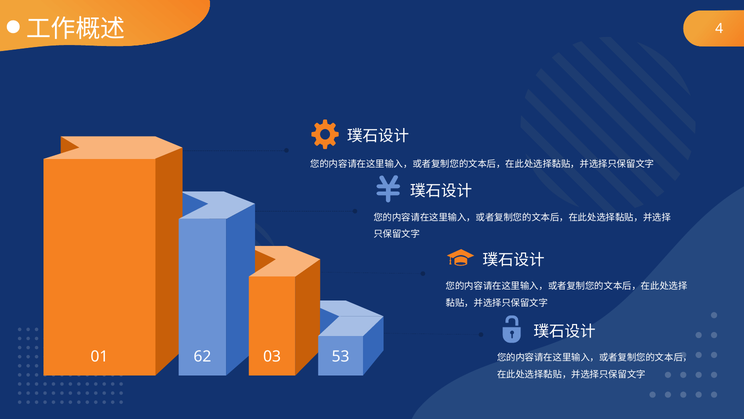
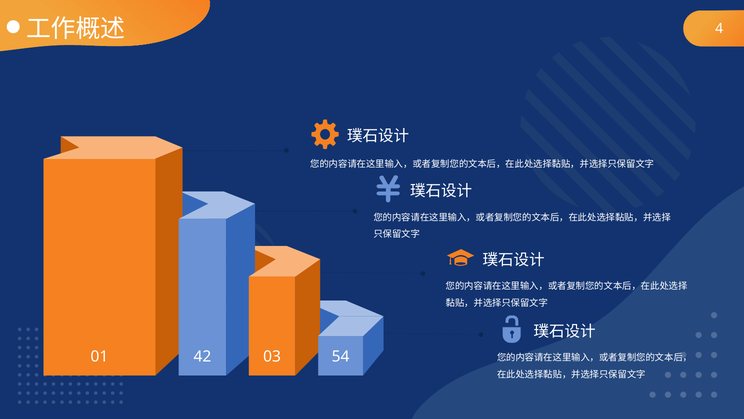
62: 62 -> 42 (202, 356)
53: 53 -> 54 (341, 356)
